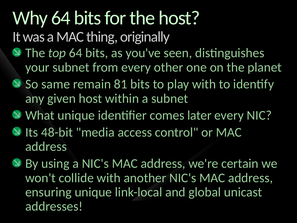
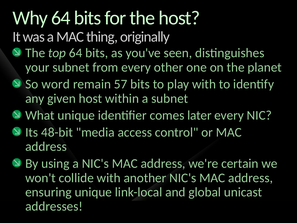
same: same -> word (56, 84)
81: 81 -> 57 (121, 84)
